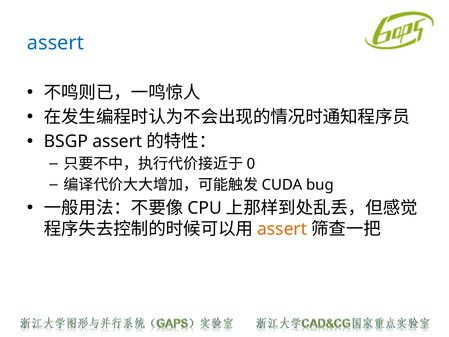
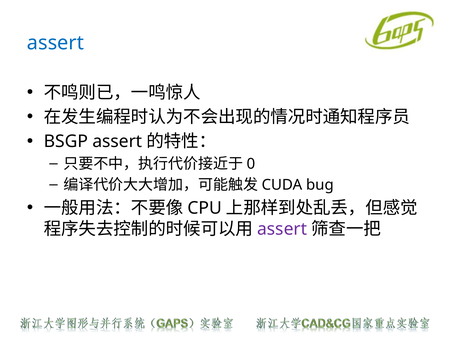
assert colour: orange -> purple (282, 229)
